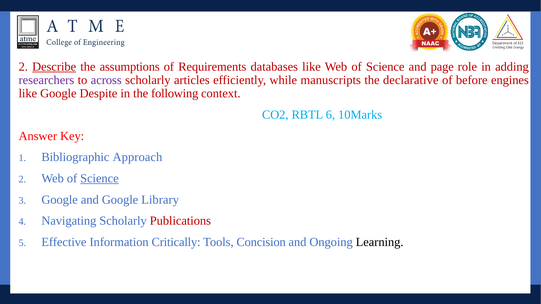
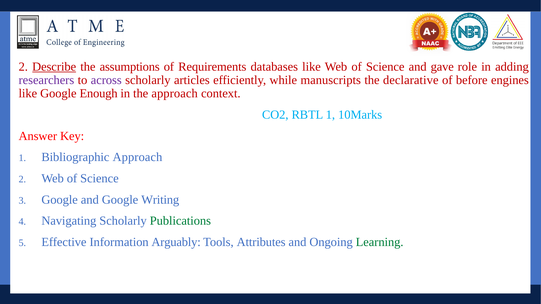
page: page -> gave (442, 67)
Despite: Despite -> Enough (99, 94)
the following: following -> approach (175, 94)
RBTL 6: 6 -> 1 (330, 115)
Science underline: present -> none (99, 179)
Library: Library -> Writing (160, 200)
Publications colour: red -> green (180, 221)
Critically: Critically -> Arguably (176, 242)
Concision: Concision -> Attributes (261, 242)
Learning colour: black -> green (380, 242)
